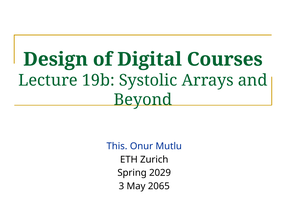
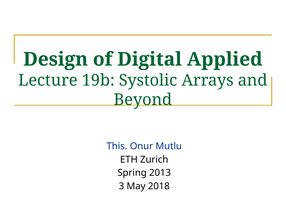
Courses: Courses -> Applied (225, 59)
2029: 2029 -> 2013 (160, 173)
2065: 2065 -> 2018 (159, 187)
